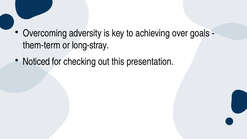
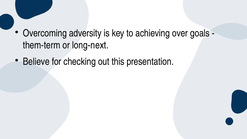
long-stray: long-stray -> long-next (90, 45)
Noticed: Noticed -> Believe (36, 62)
